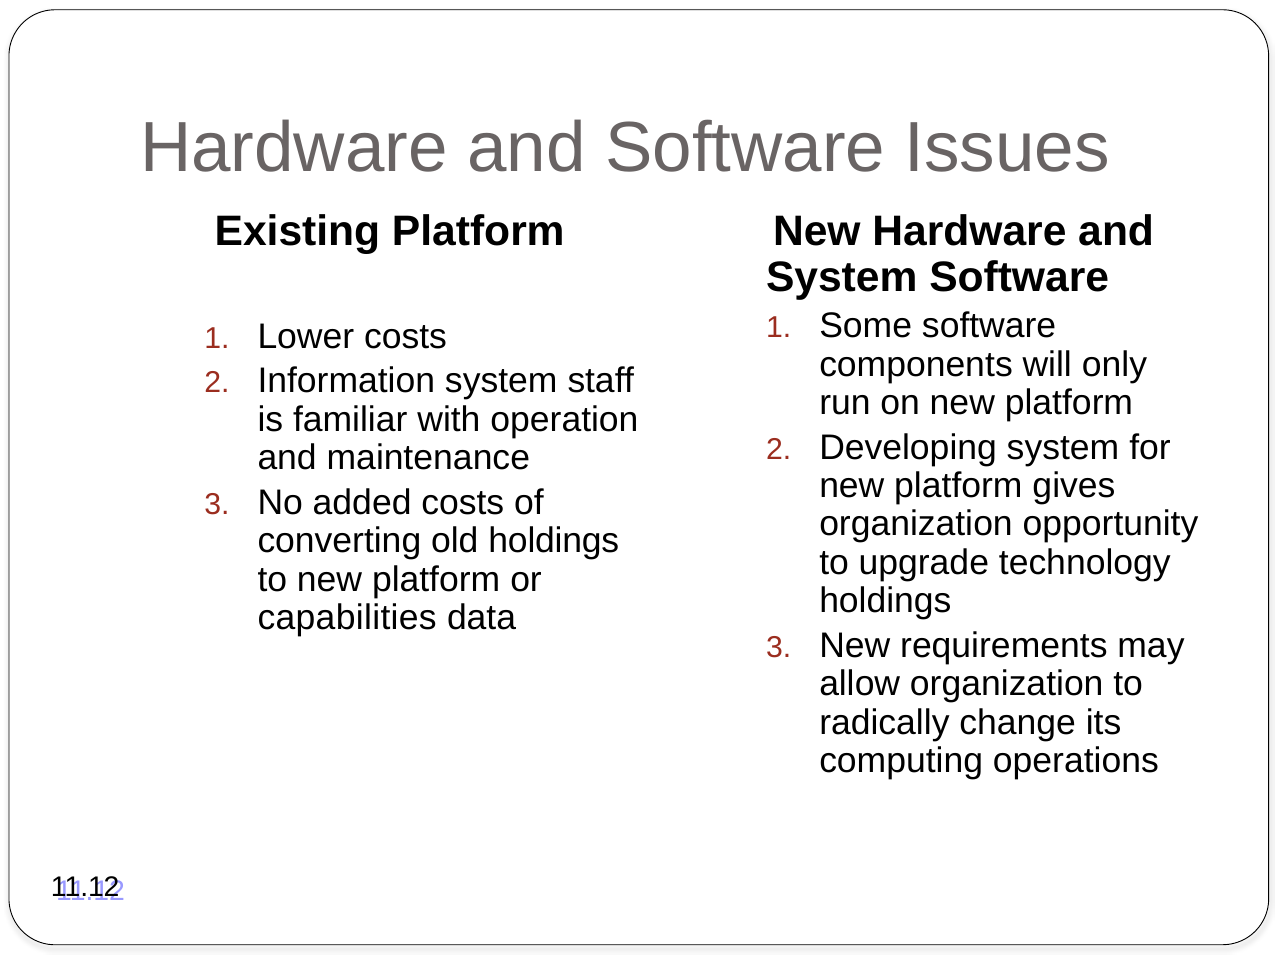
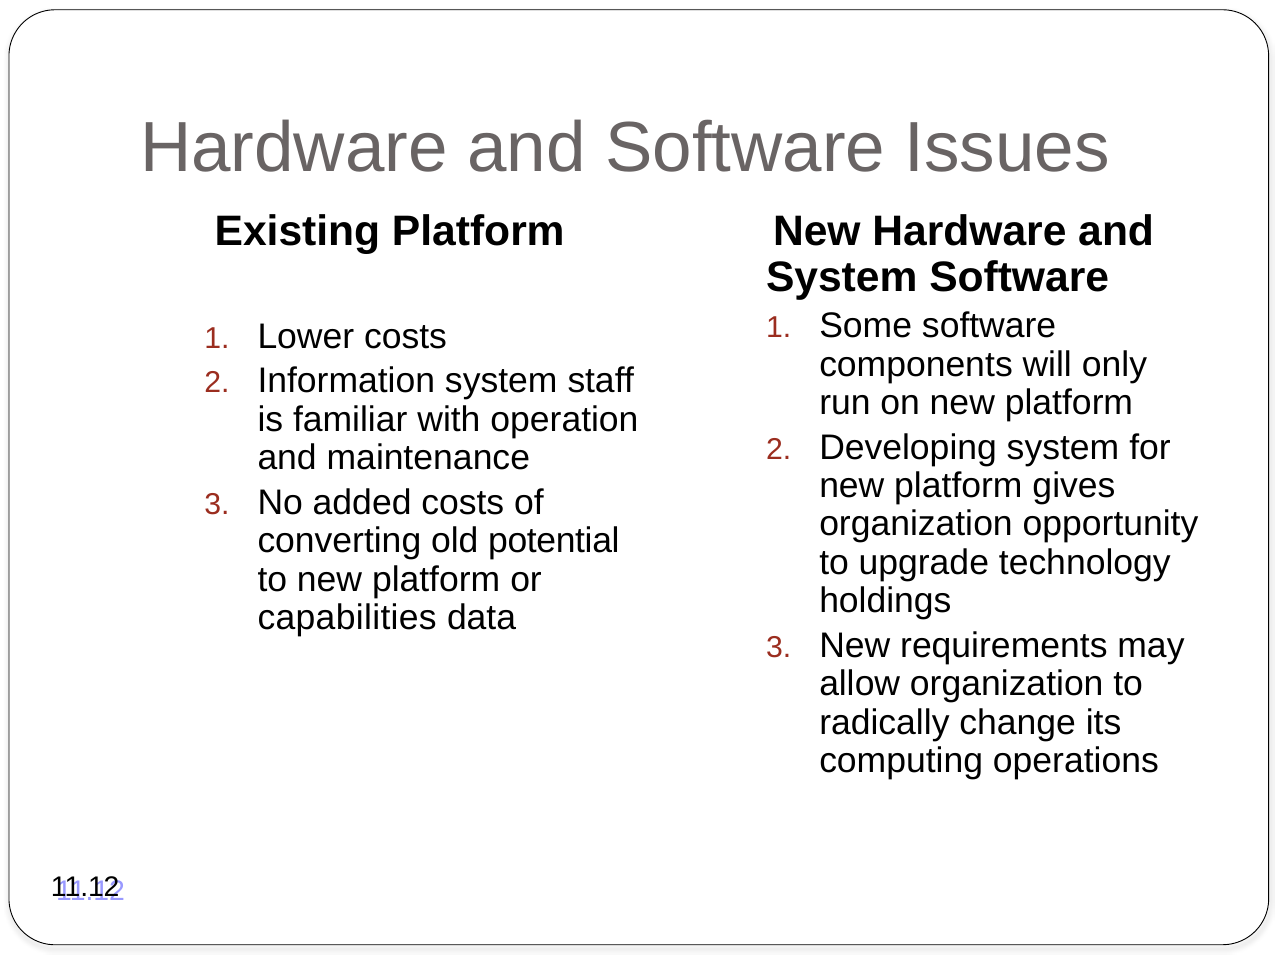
old holdings: holdings -> potential (554, 541)
